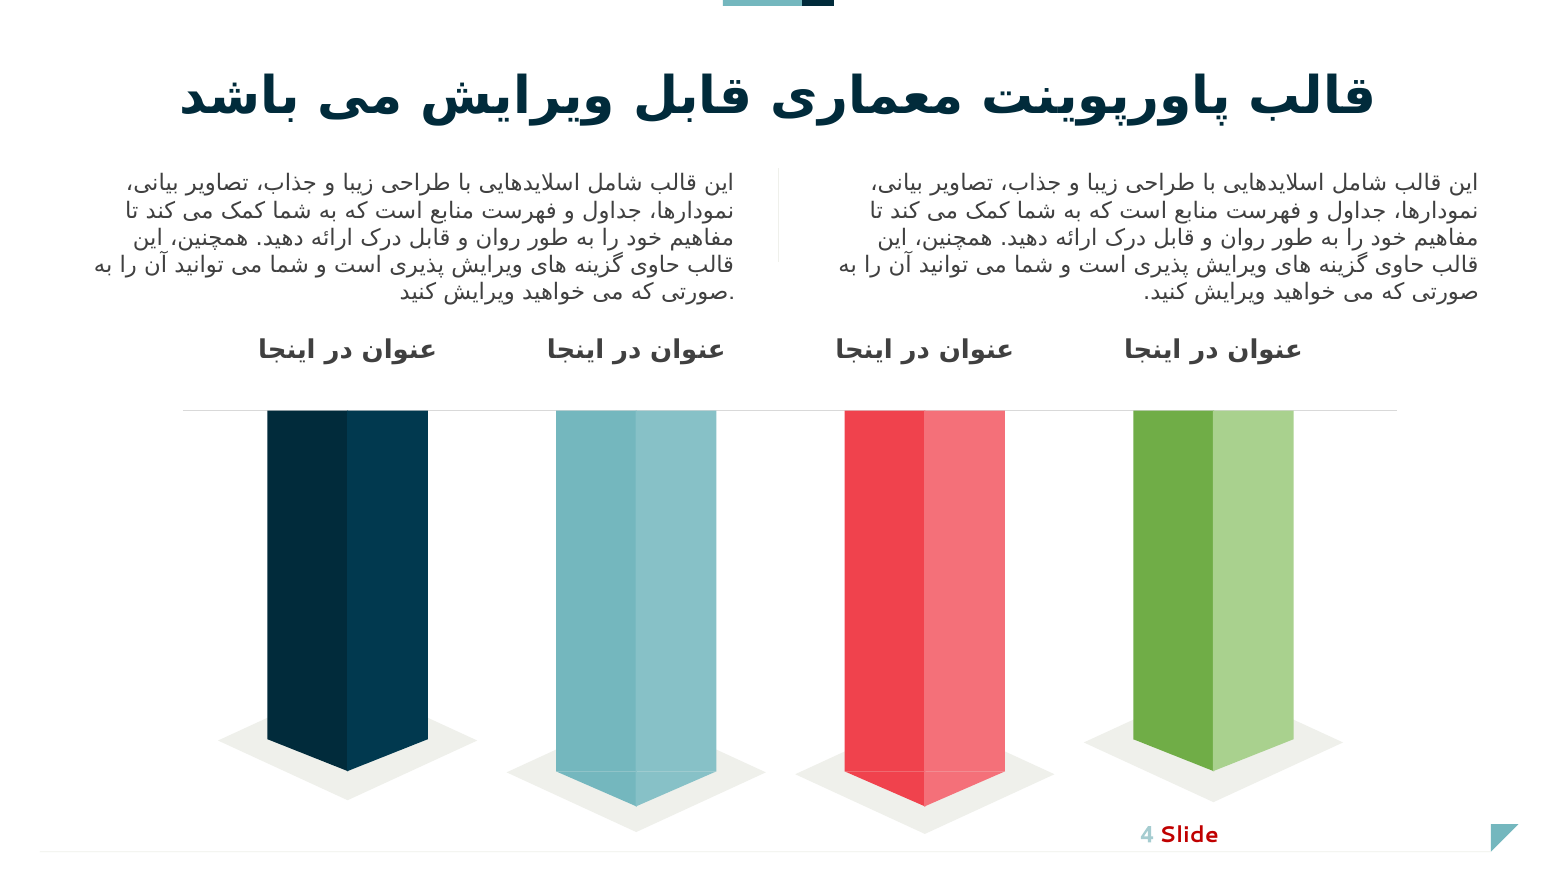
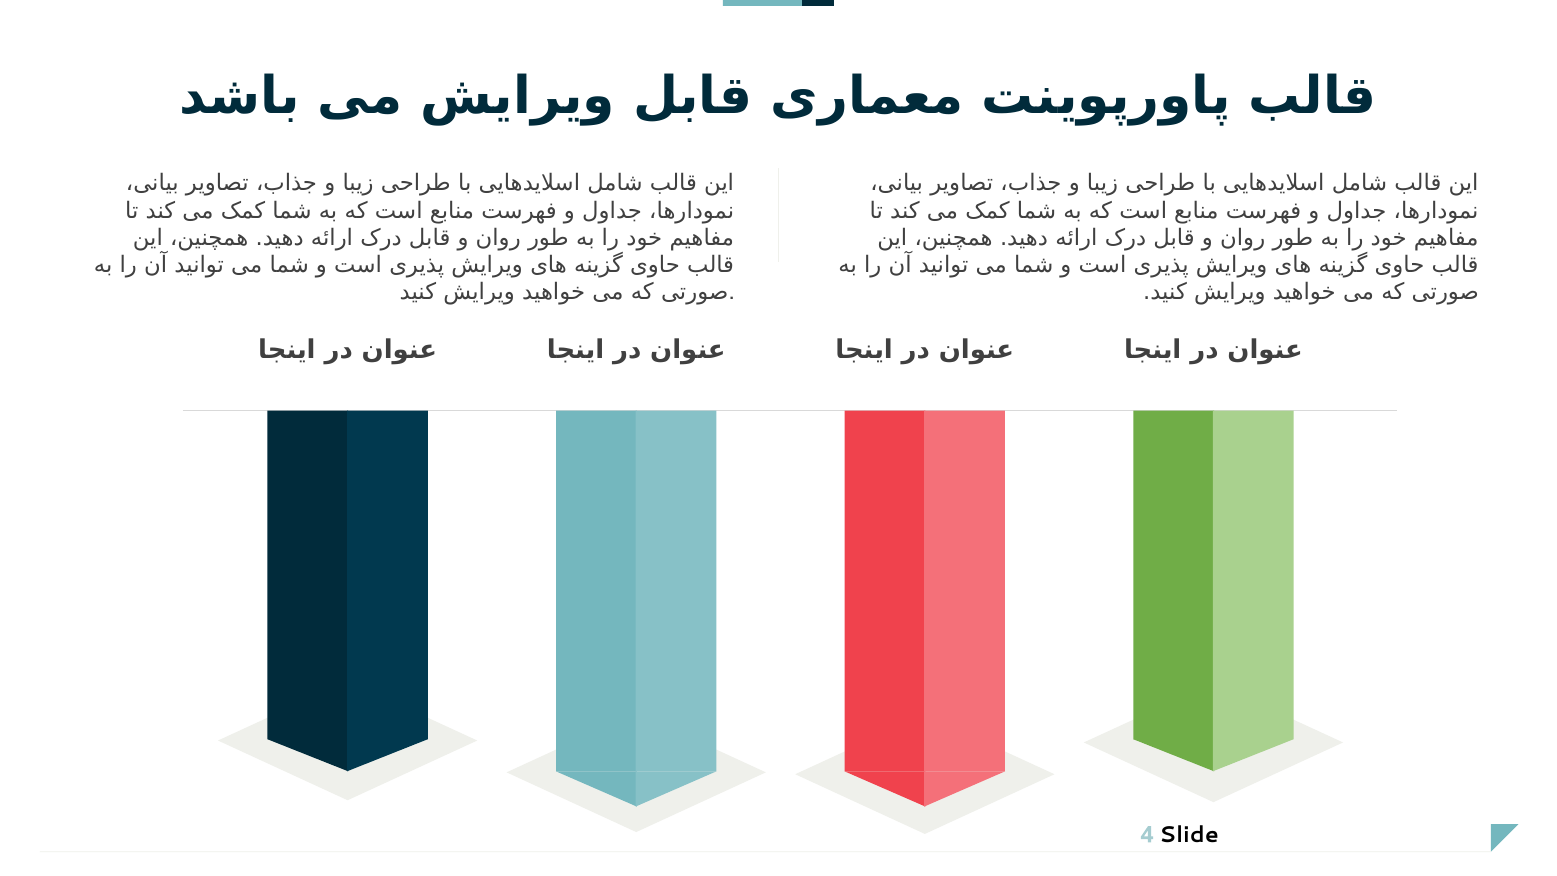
Slide colour: red -> black (1189, 835)
